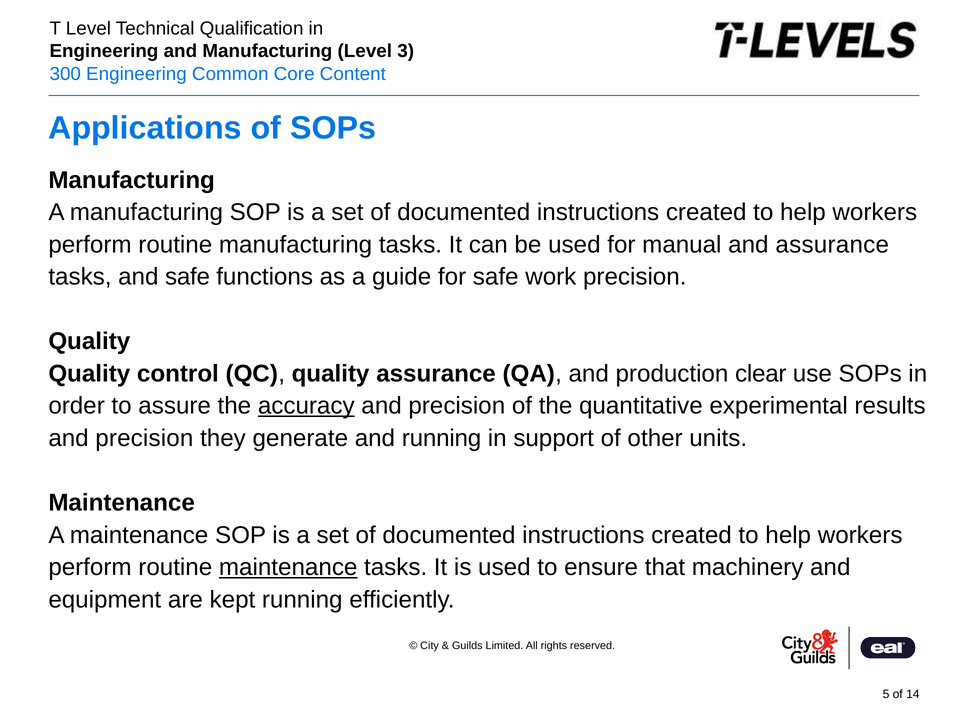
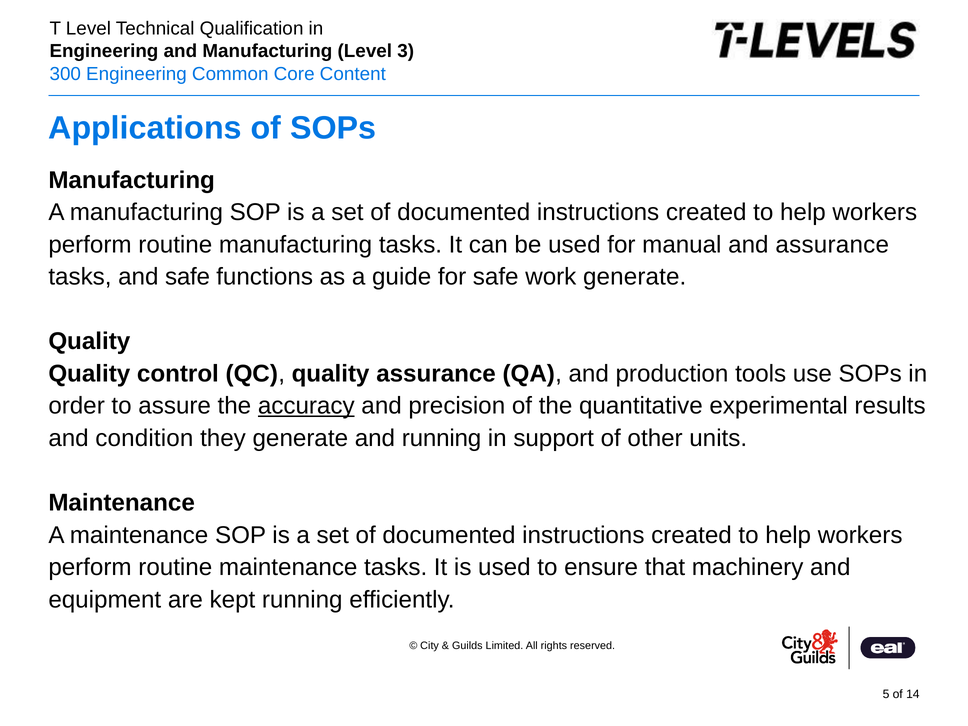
work precision: precision -> generate (635, 277)
clear: clear -> tools (761, 374)
precision: precision -> condition (144, 438)
maintenance underline: present -> none (288, 567)
